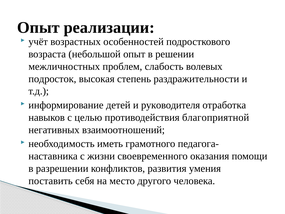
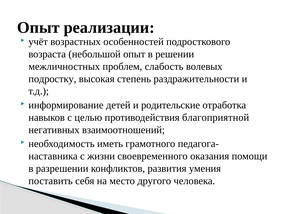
подросток: подросток -> подростку (52, 79)
руководителя: руководителя -> родительские (171, 105)
